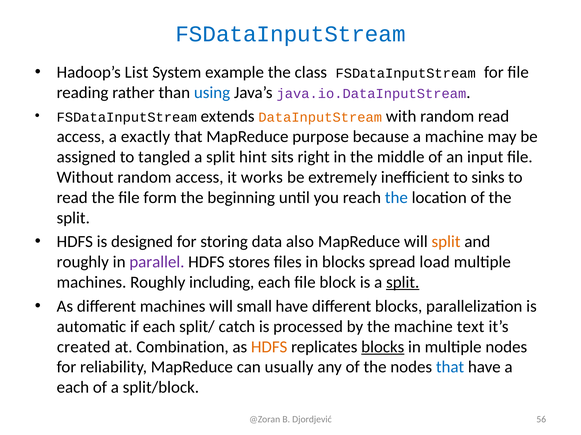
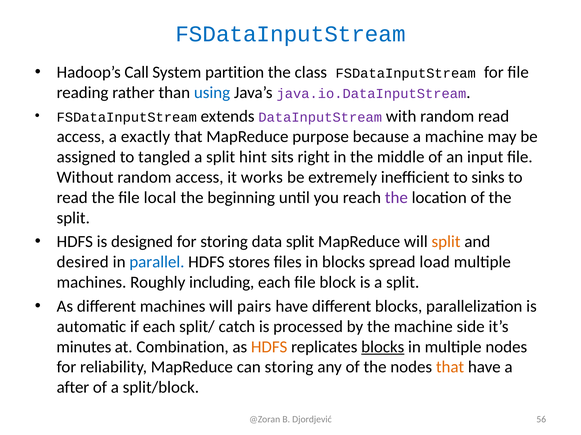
List: List -> Call (137, 72)
example: example -> partition (235, 72)
DataInputStream colour: orange -> purple (320, 118)
form: form -> local (160, 198)
the colour: blue -> purple (396, 198)
data also: also -> split (300, 242)
roughly: roughly -> desired (83, 262)
parallel colour: purple -> blue (157, 262)
split underline: present -> none (403, 283)
small: small -> pairs (254, 307)
text: text -> side (471, 327)
created: created -> minutes (84, 347)
can usually: usually -> storing (289, 368)
that colour: blue -> orange (450, 368)
each: each -> after (73, 388)
